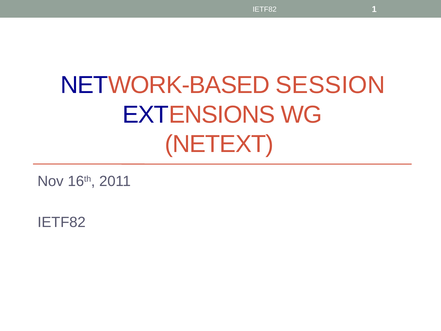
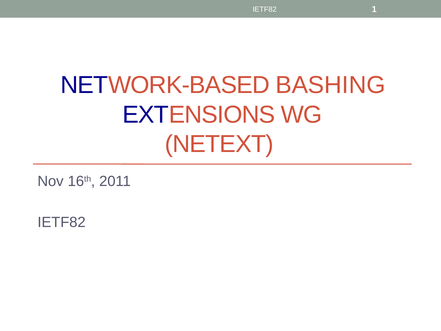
SESSION: SESSION -> BASHING (330, 85)
